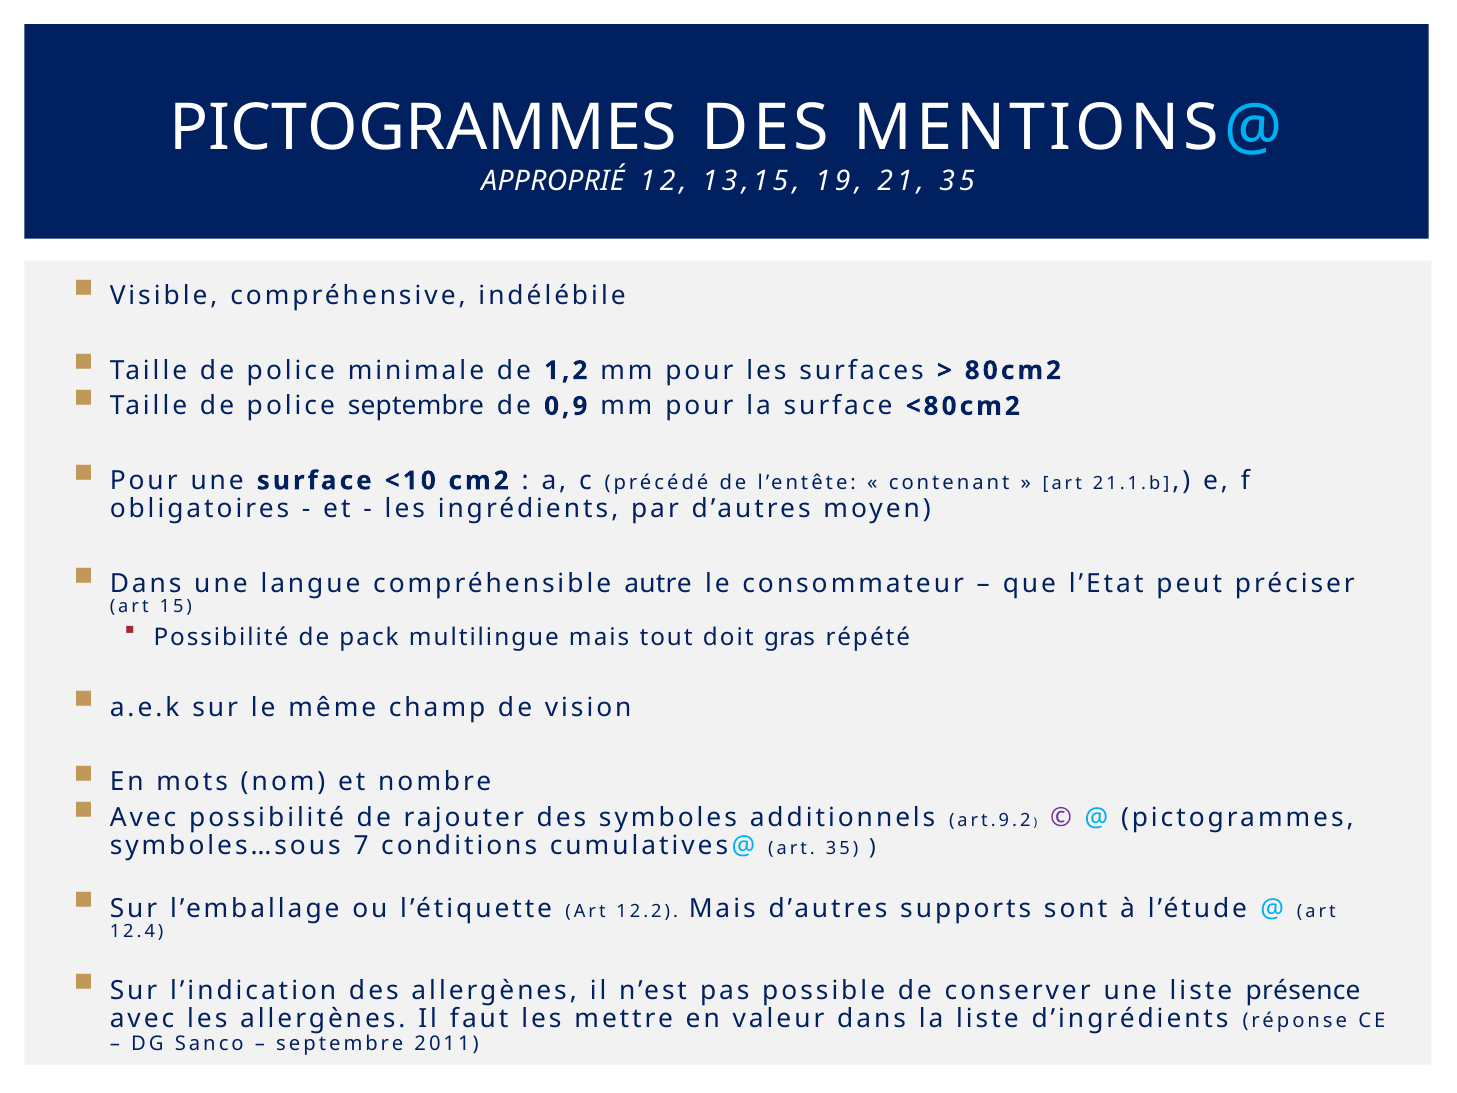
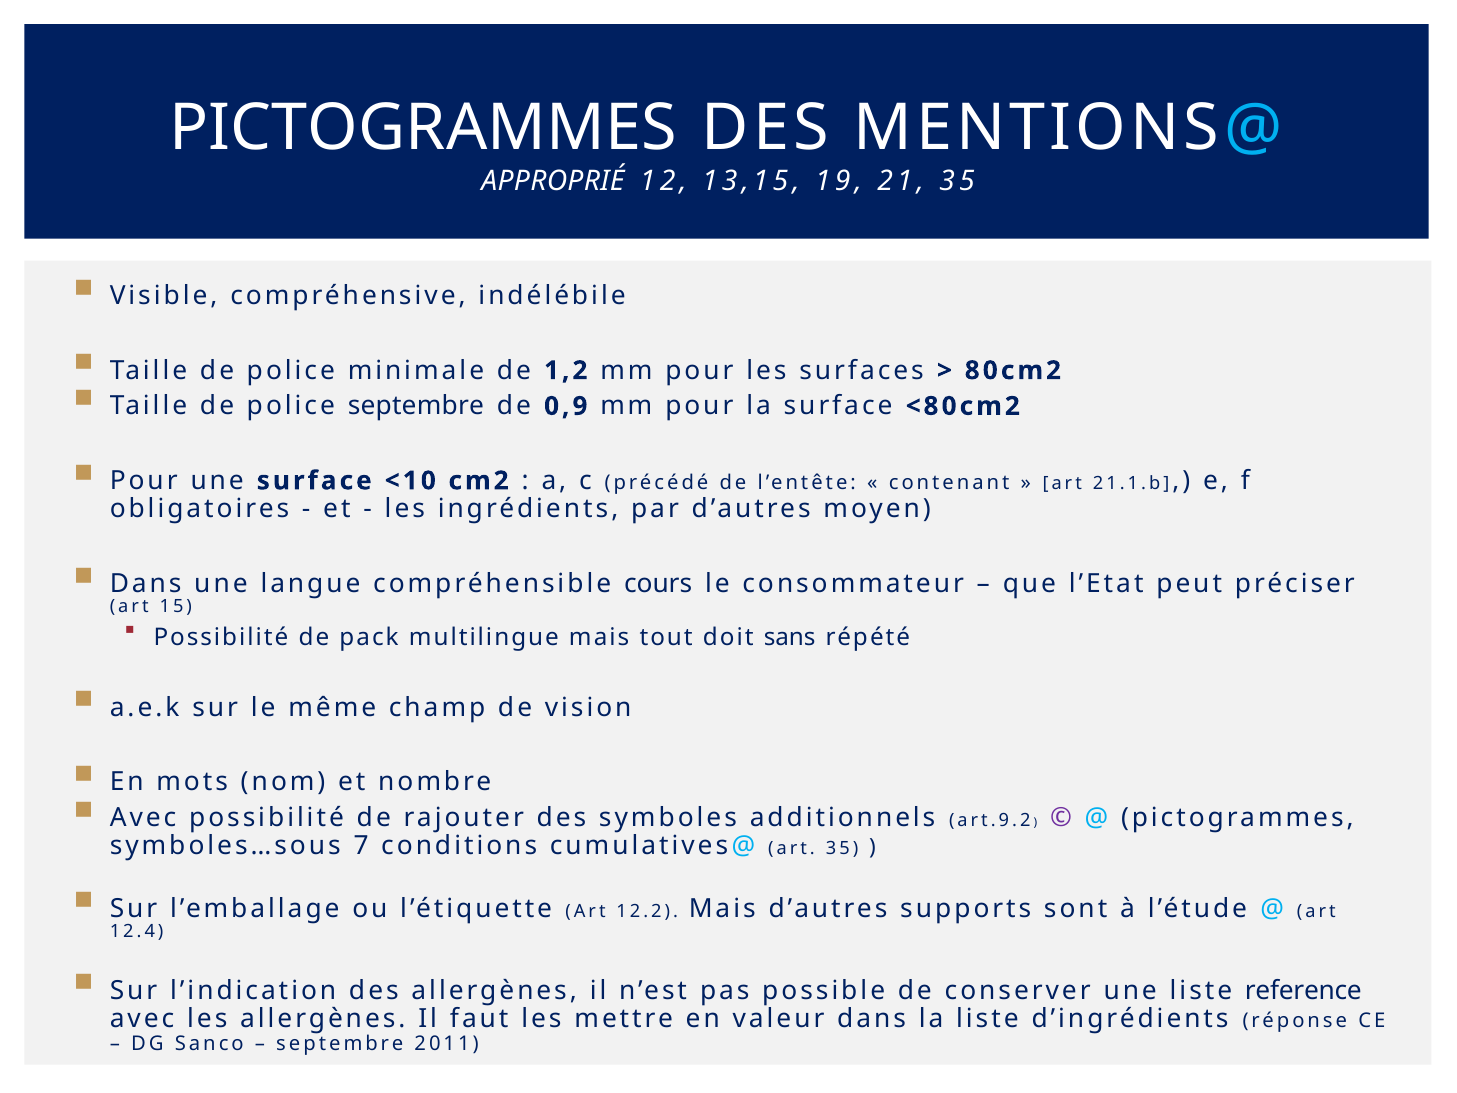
autre: autre -> cours (658, 584)
gras: gras -> sans (790, 637)
présence: présence -> reference (1303, 990)
